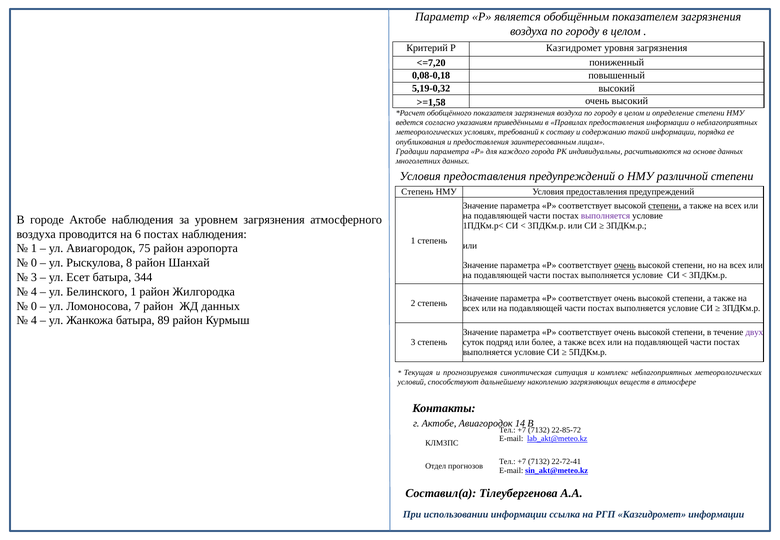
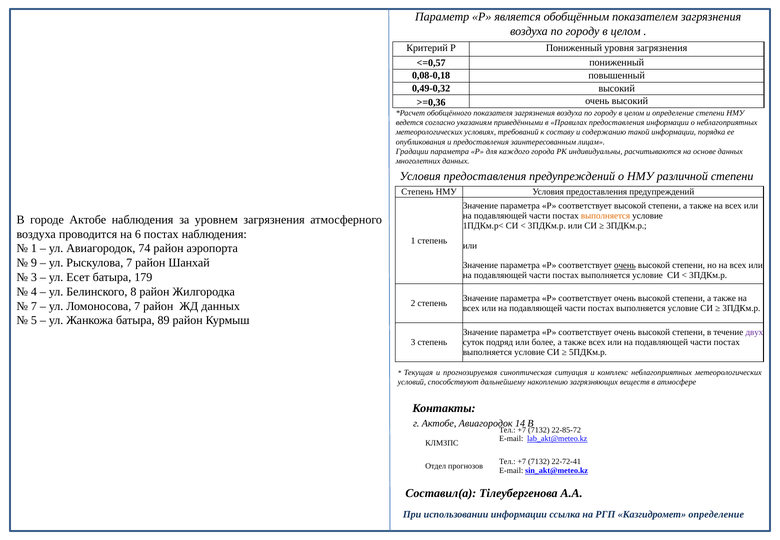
Р Казгидромет: Казгидромет -> Пониженный (574, 48)
<=7,20: <=7,20 -> <=0,57 (431, 63)
5,19-0,32: 5,19-0,32 -> 0,49-0,32 (431, 88)
>=1,58: >=1,58 -> >=0,36 (431, 102)
степени underline: present -> none (665, 206)
выполняется colour: purple -> orange (606, 216)
75: 75 -> 74 (144, 248)
0: 0 -> 9 (34, 263)
Рыскулова 8: 8 -> 7 (129, 263)
344: 344 -> 179 (143, 277)
Белинского 1: 1 -> 8 (133, 292)
0: 0 -> 7 (34, 306)
4: 4 -> 5 (34, 320)
Казгидромет информации: информации -> определение (716, 514)
